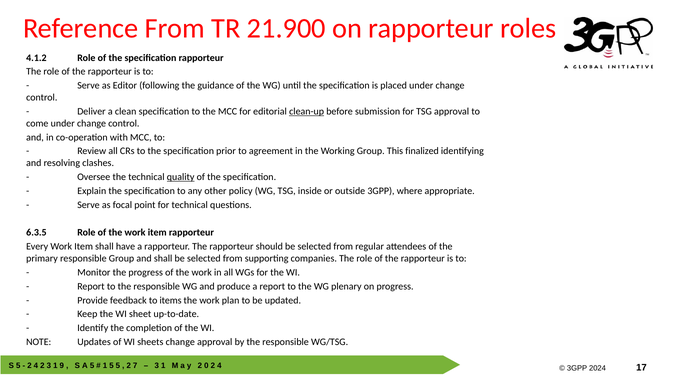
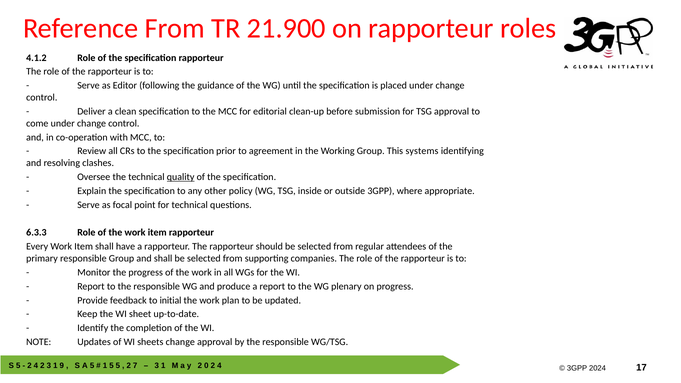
clean-up underline: present -> none (307, 111)
finalized: finalized -> systems (422, 151)
6.3.5: 6.3.5 -> 6.3.3 (36, 233)
items: items -> initial (171, 300)
